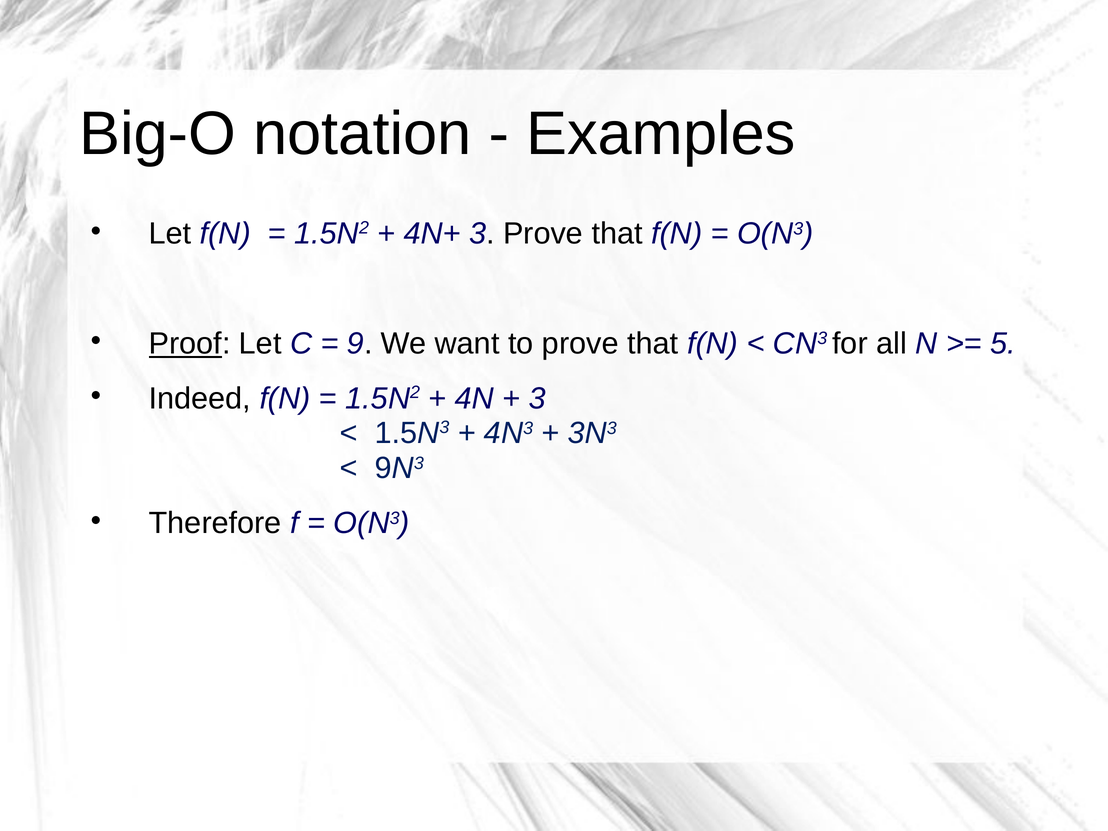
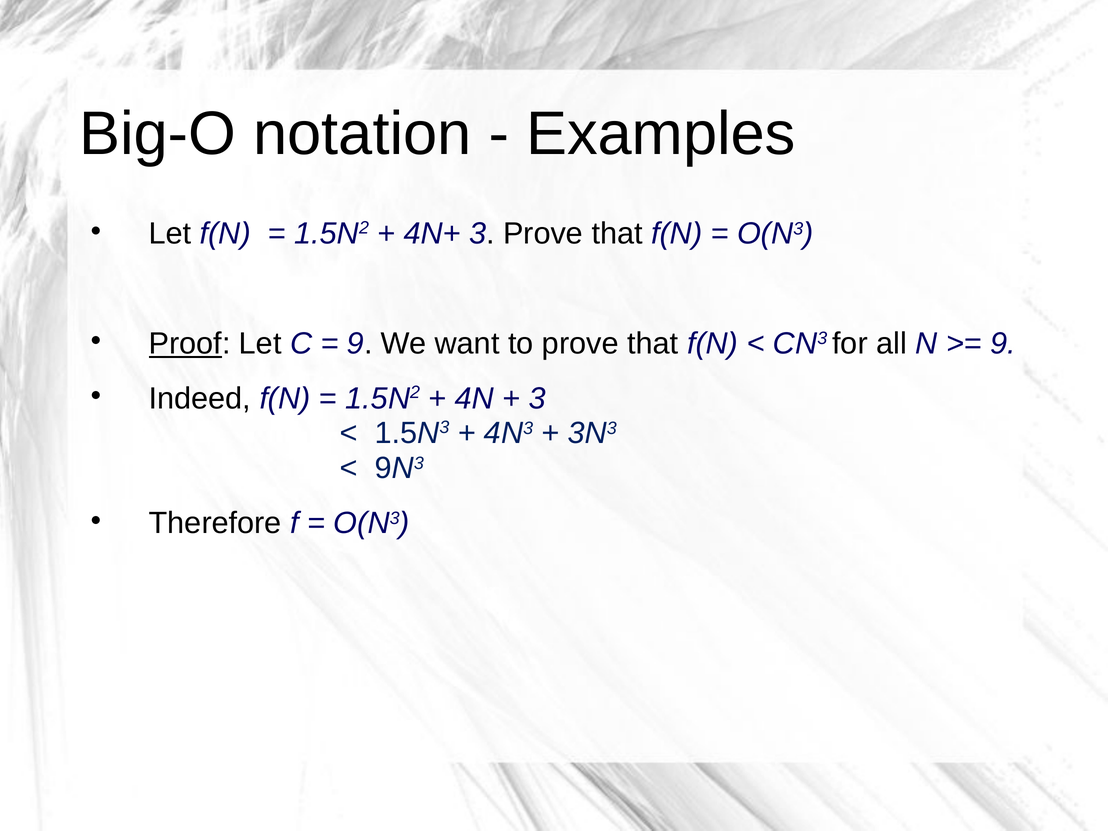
5: 5 -> 9 (1003, 343)
